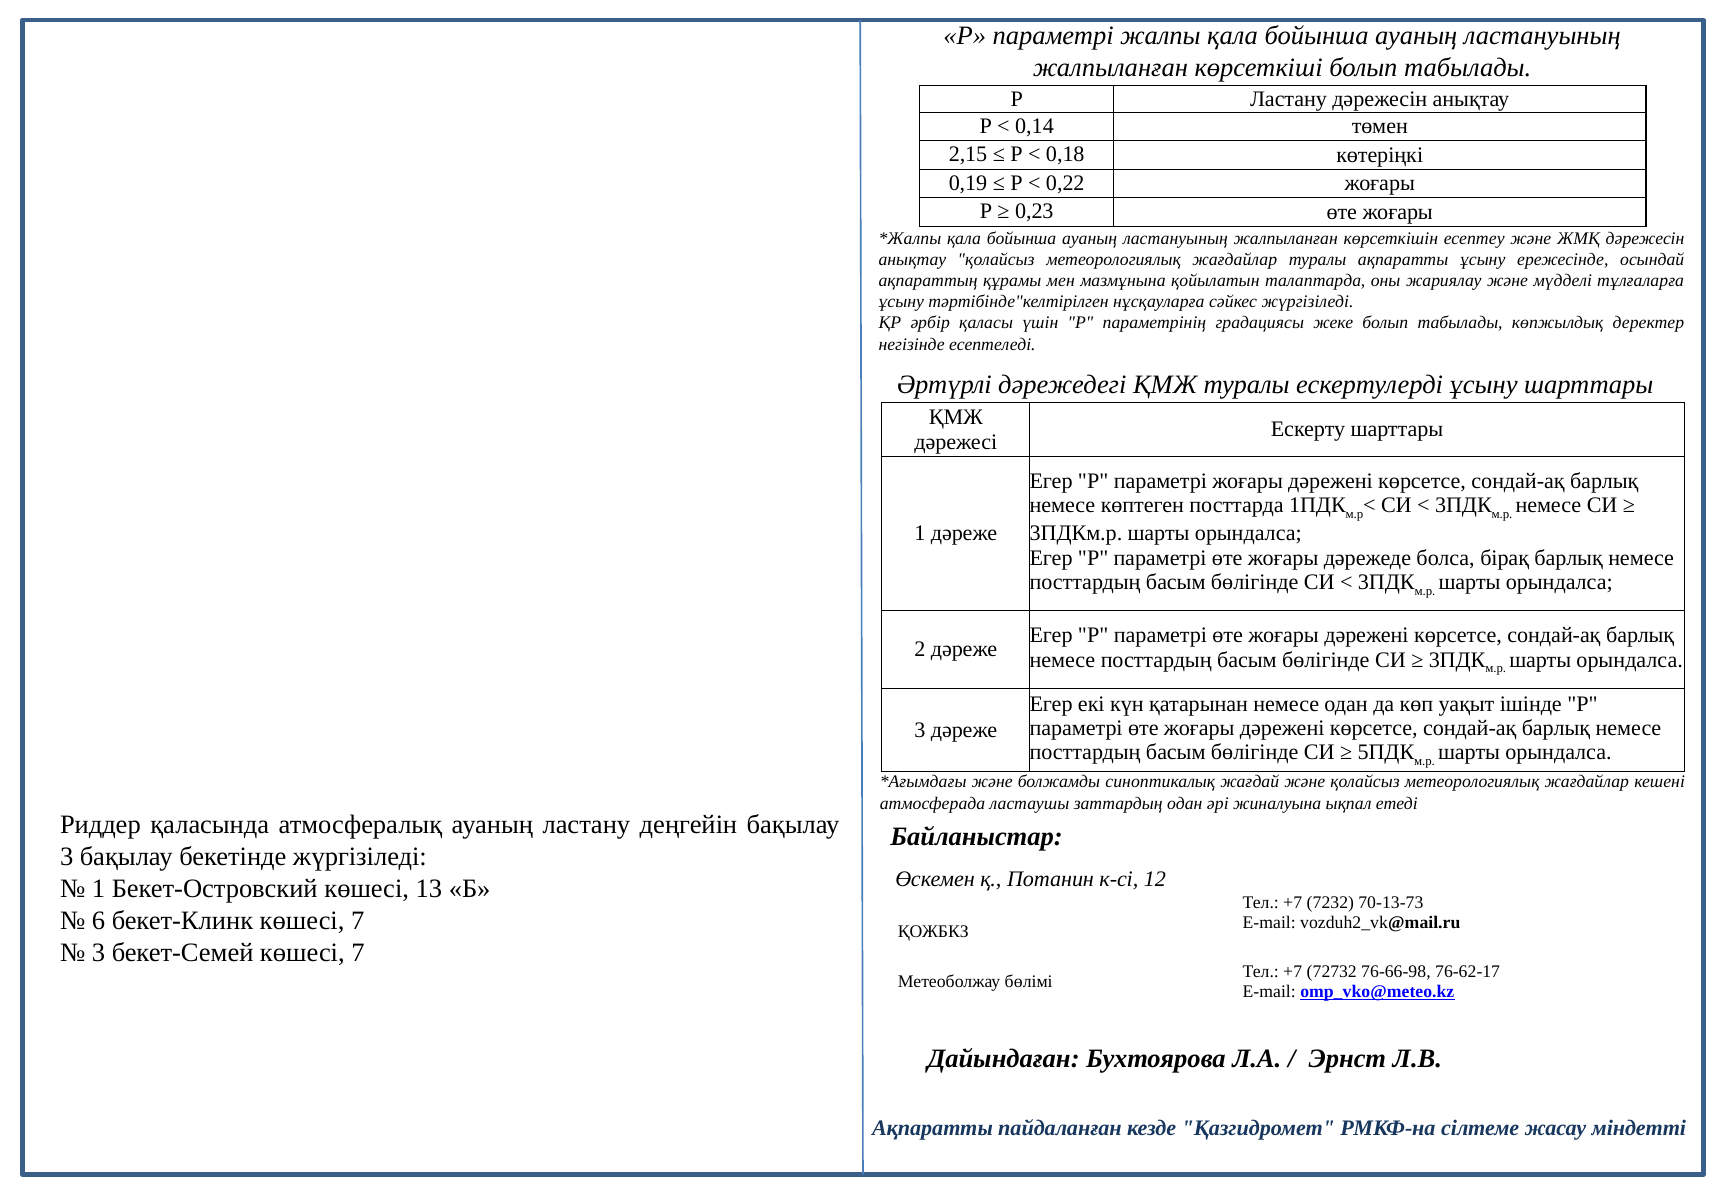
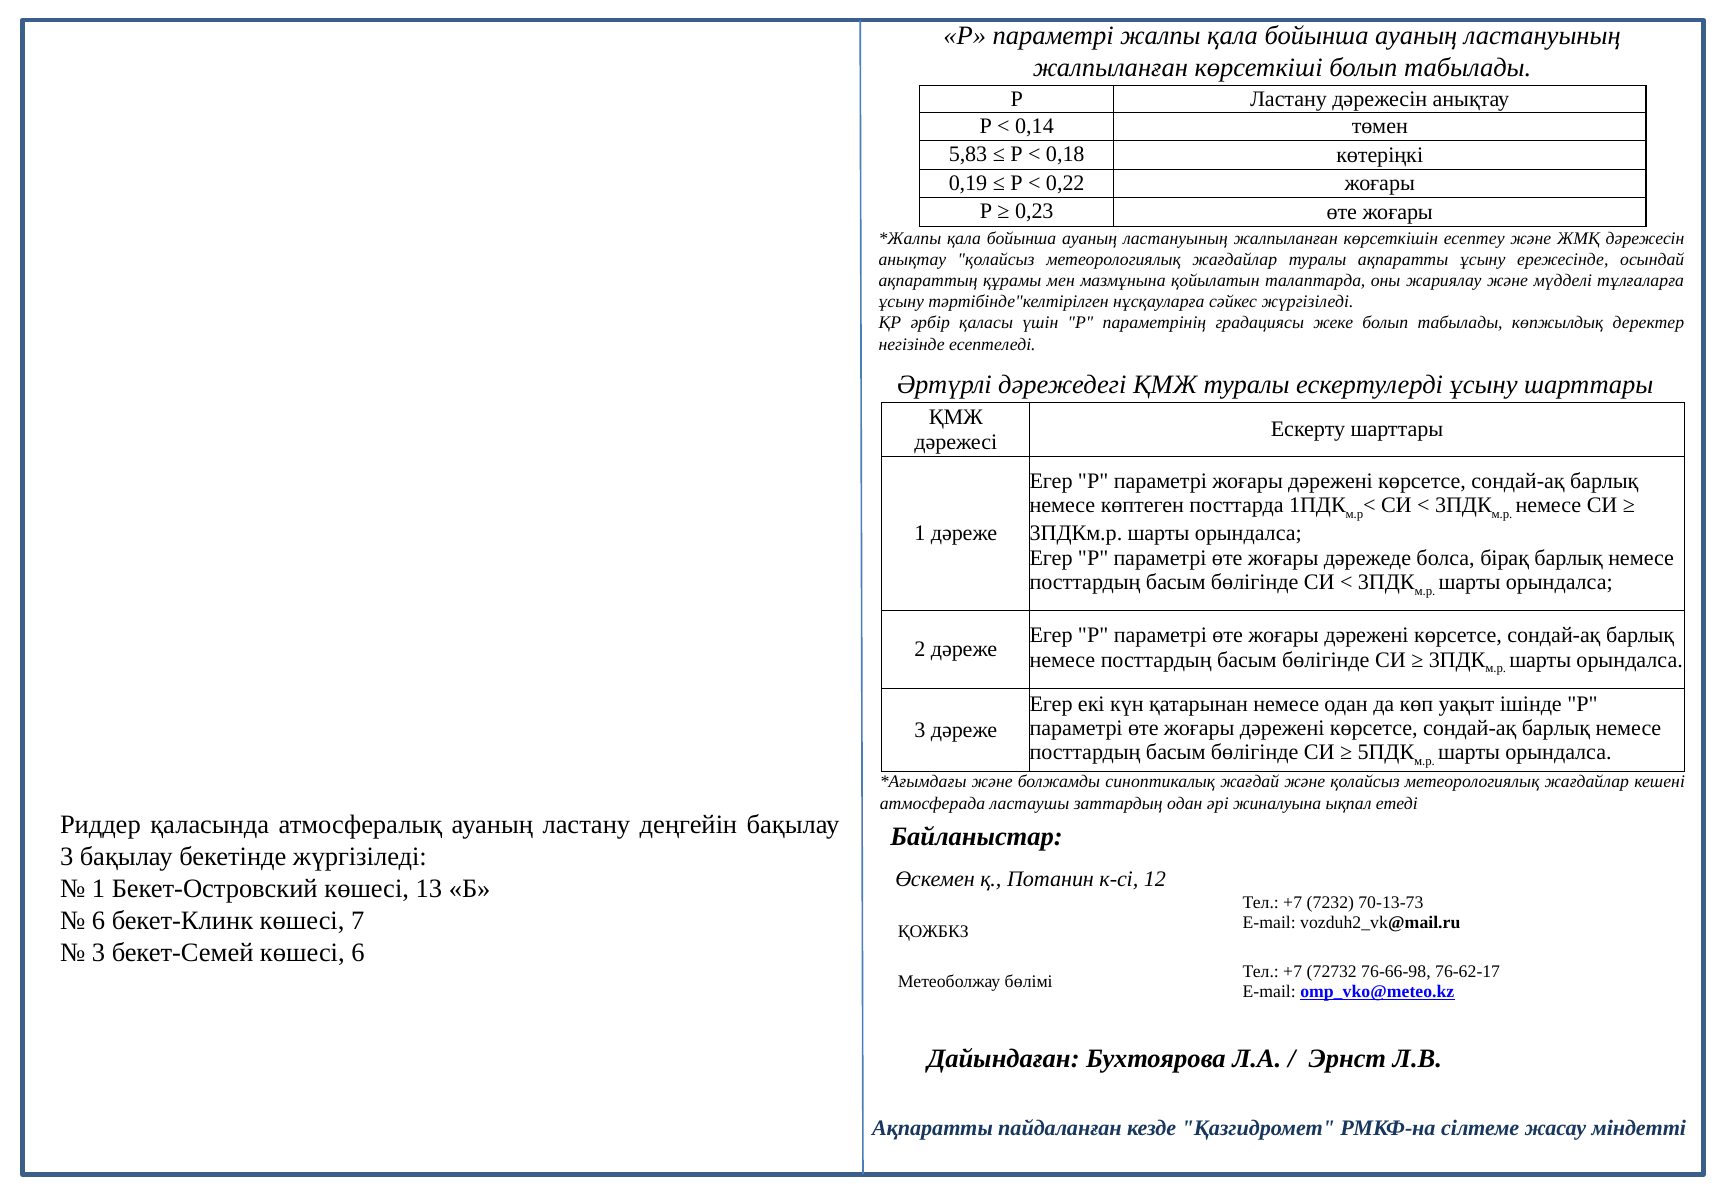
2,15: 2,15 -> 5,83 (968, 155)
бекет-Семей көшесі 7: 7 -> 6 (358, 952)
